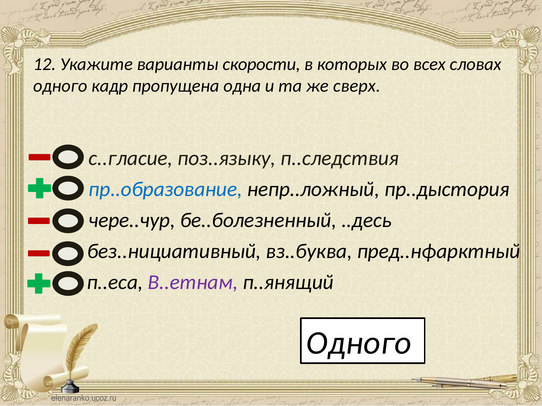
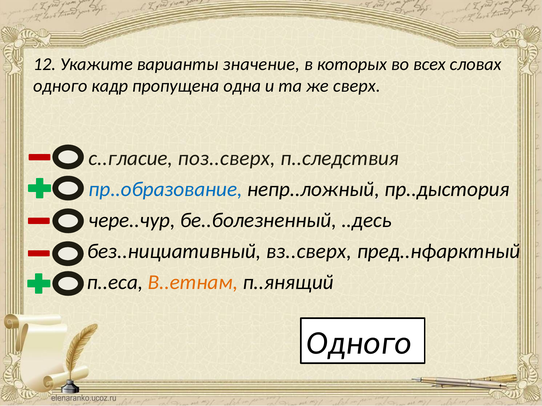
скорости: скорости -> значение (261, 64)
поз..языку: поз..языку -> поз..сверх (227, 158)
вз..буква: вз..буква -> вз..сверх (309, 252)
В..етнам colour: purple -> orange (193, 283)
